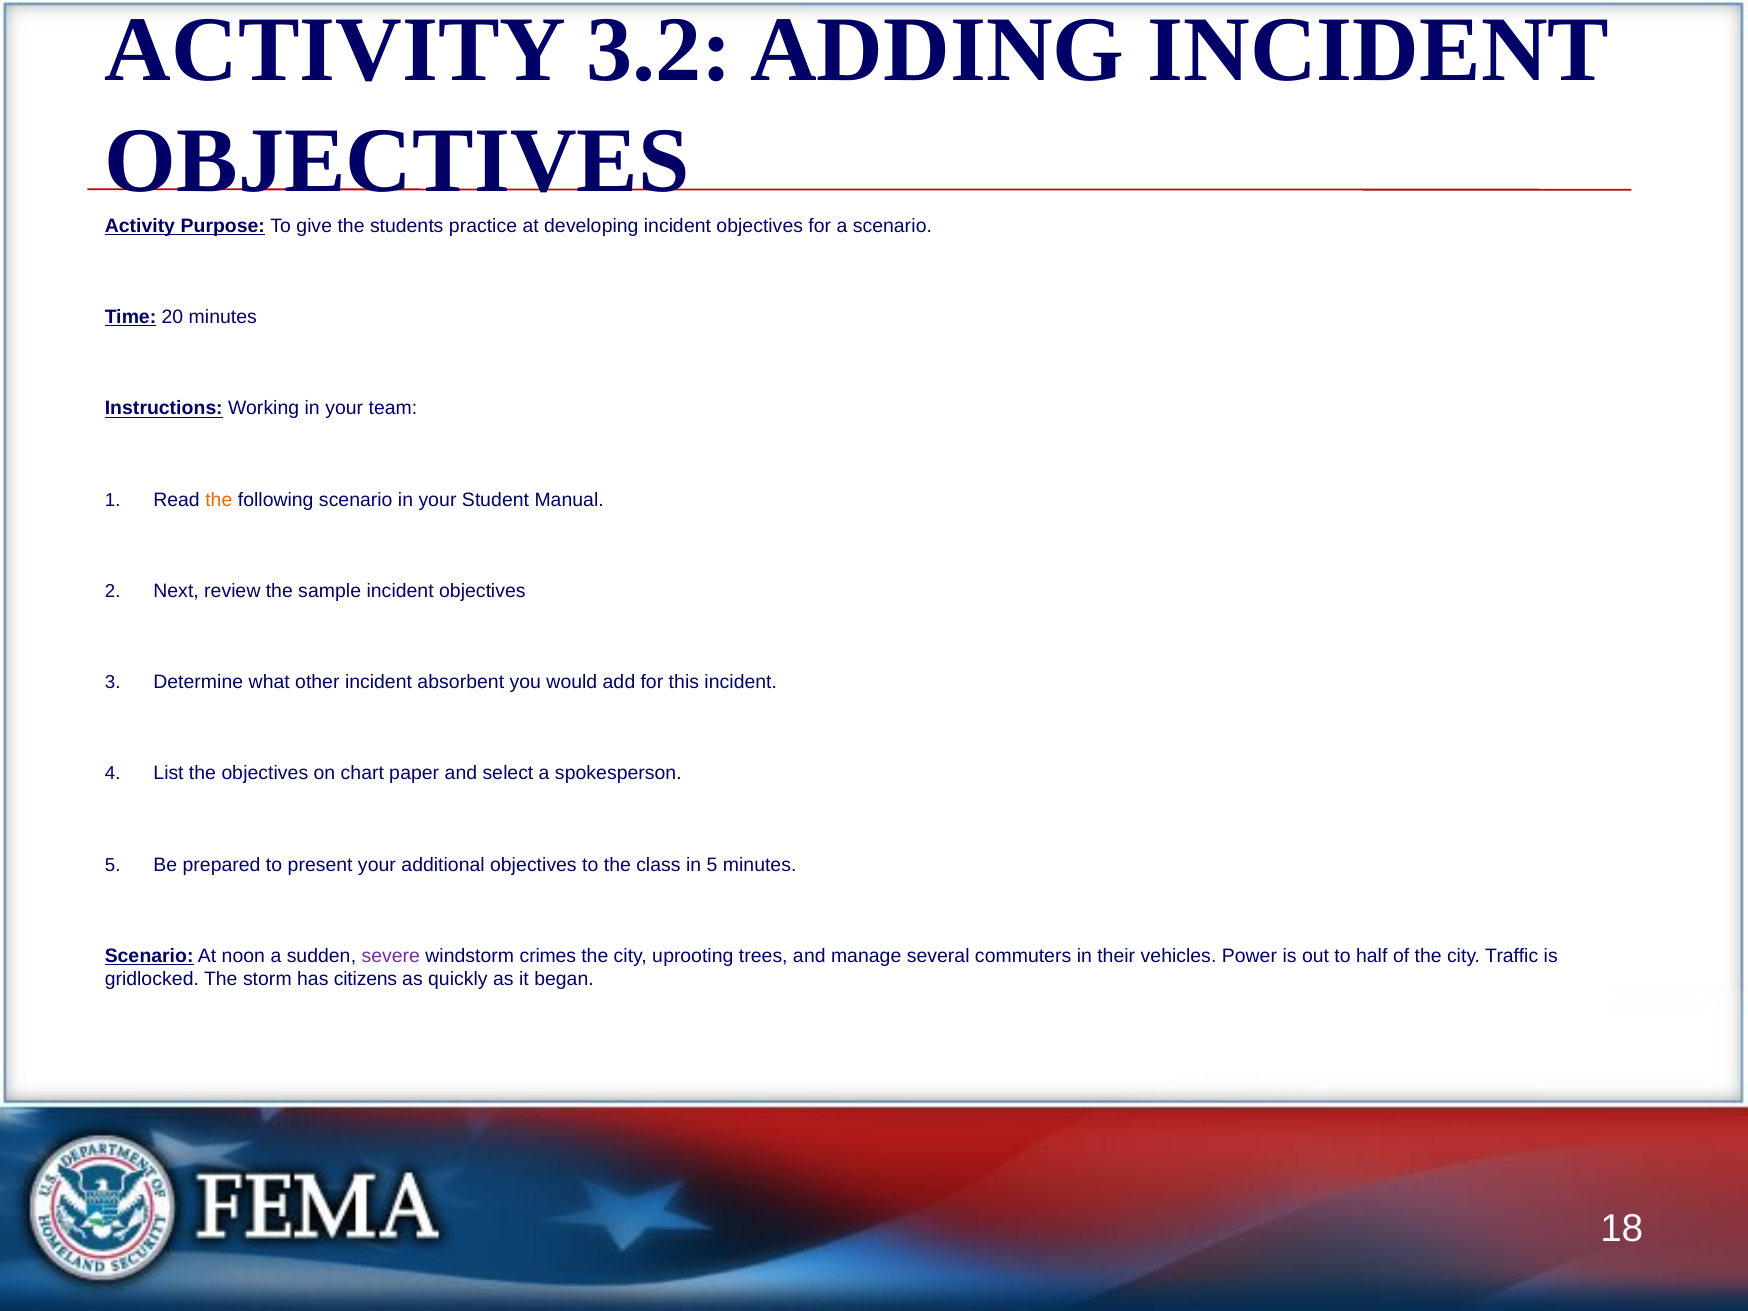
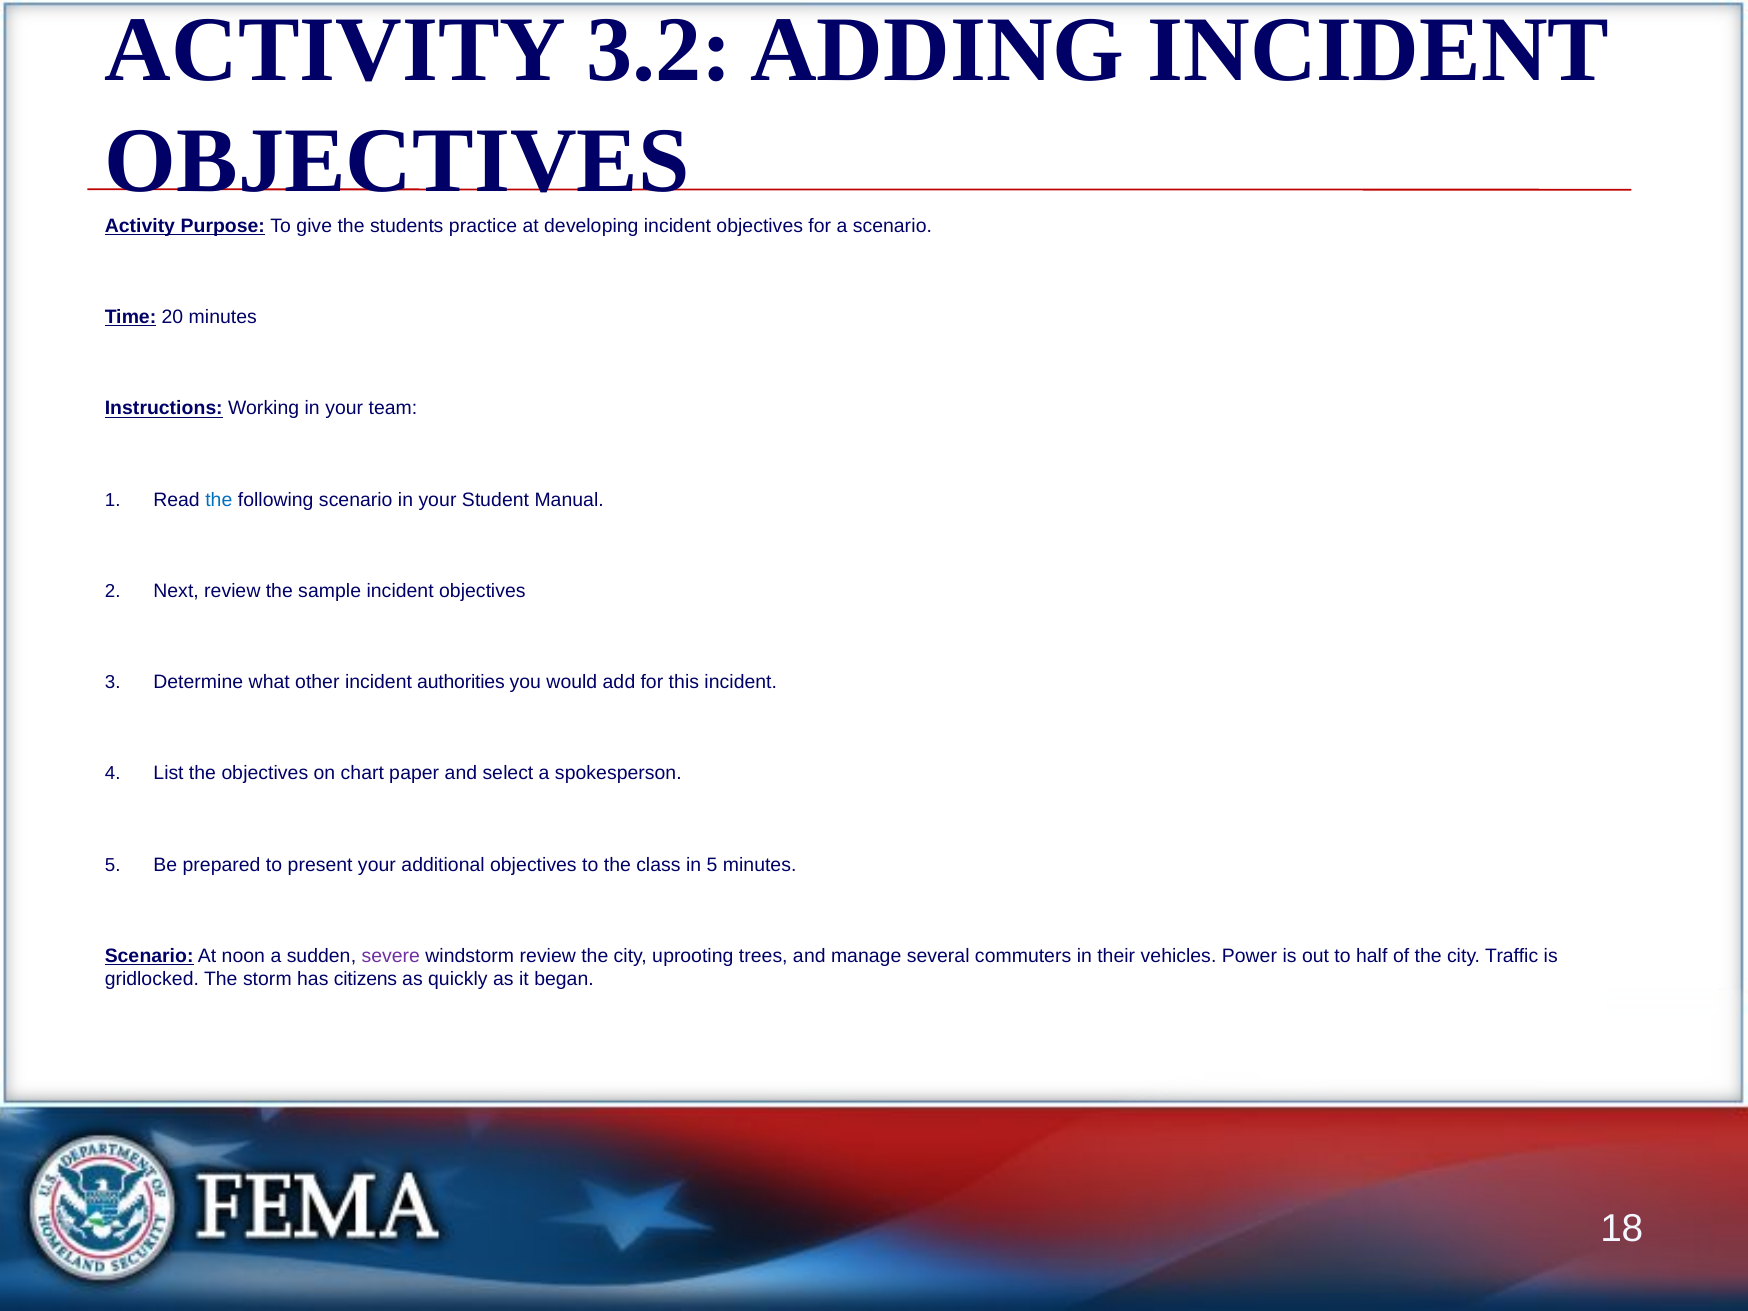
the colour: orange -> blue (219, 500)
absorbent: absorbent -> authorities (461, 682)
windstorm crimes: crimes -> review (548, 956)
